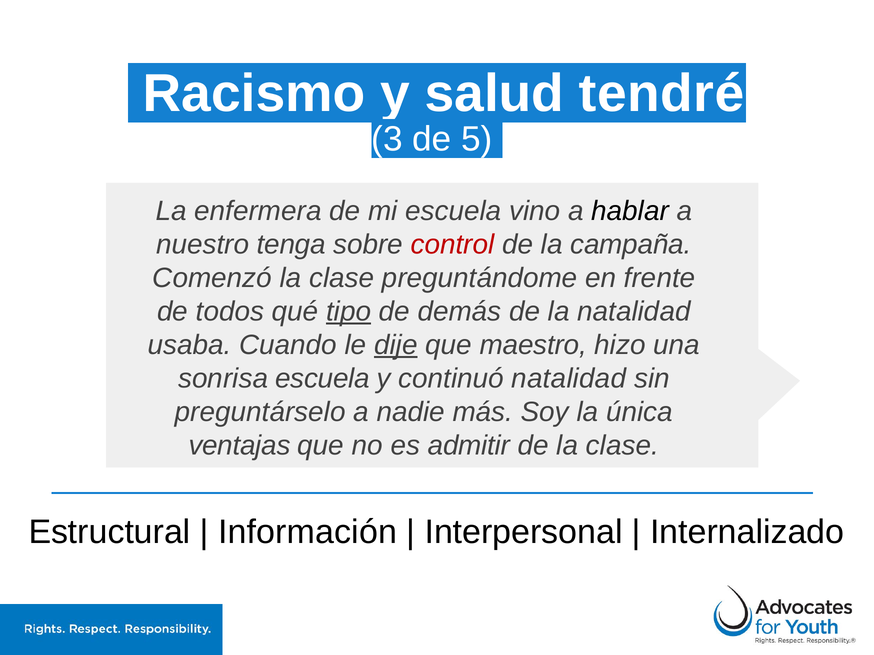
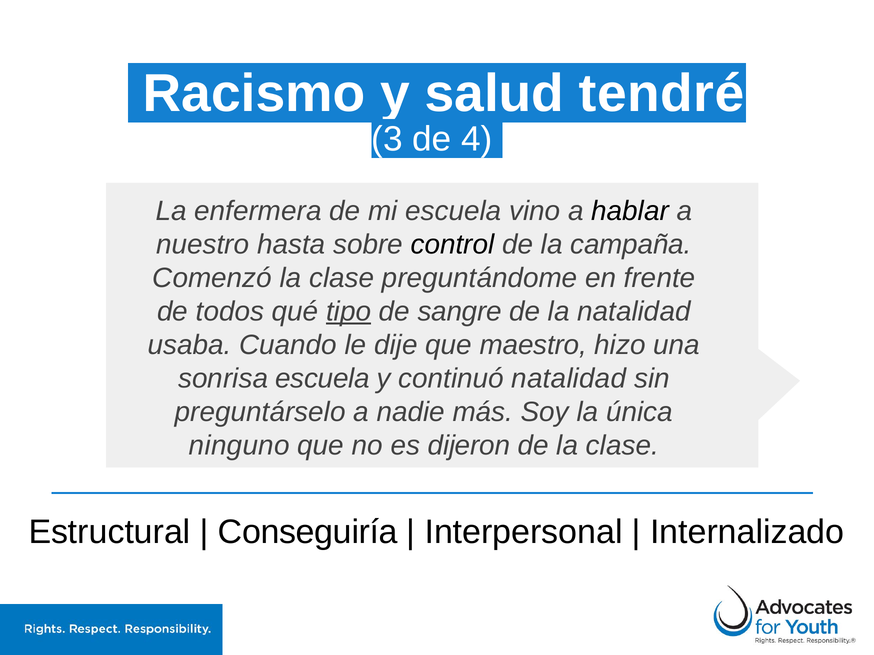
5: 5 -> 4 (477, 139)
tenga: tenga -> hasta (291, 245)
control colour: red -> black (453, 245)
demás: demás -> sangre (460, 312)
dije underline: present -> none (396, 345)
ventajas: ventajas -> ninguno (239, 446)
admitir: admitir -> dijeron (469, 446)
Información: Información -> Conseguiría (308, 533)
